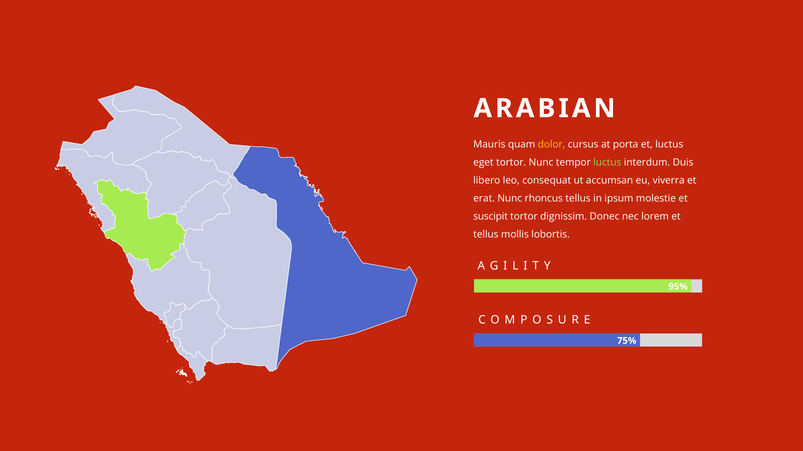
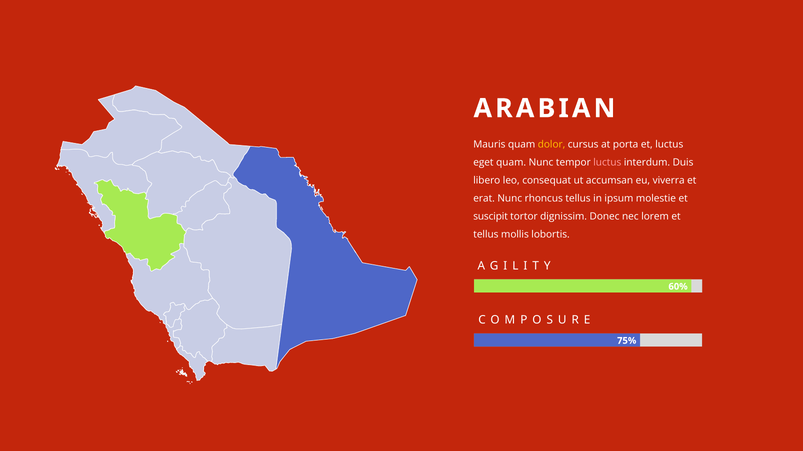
eget tortor: tortor -> quam (511, 162)
luctus colour: light green -> pink (607, 162)
95%: 95% -> 60% (678, 287)
